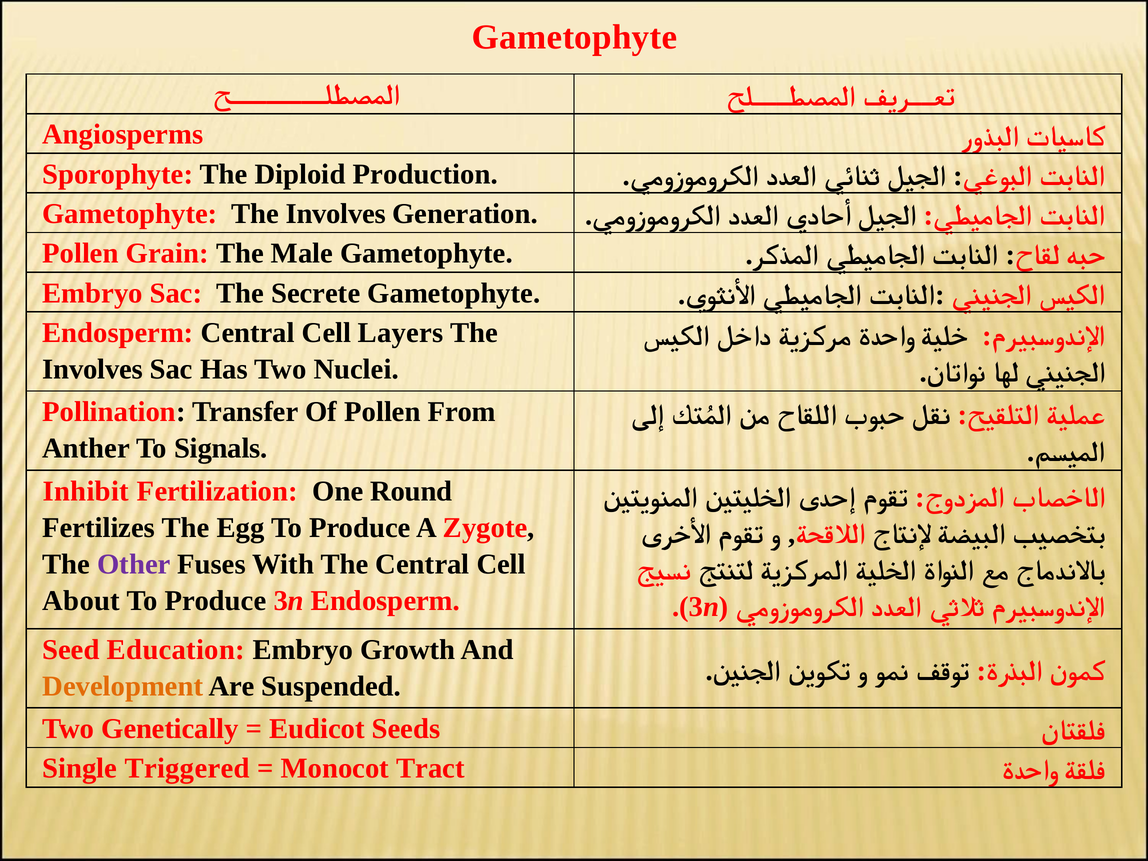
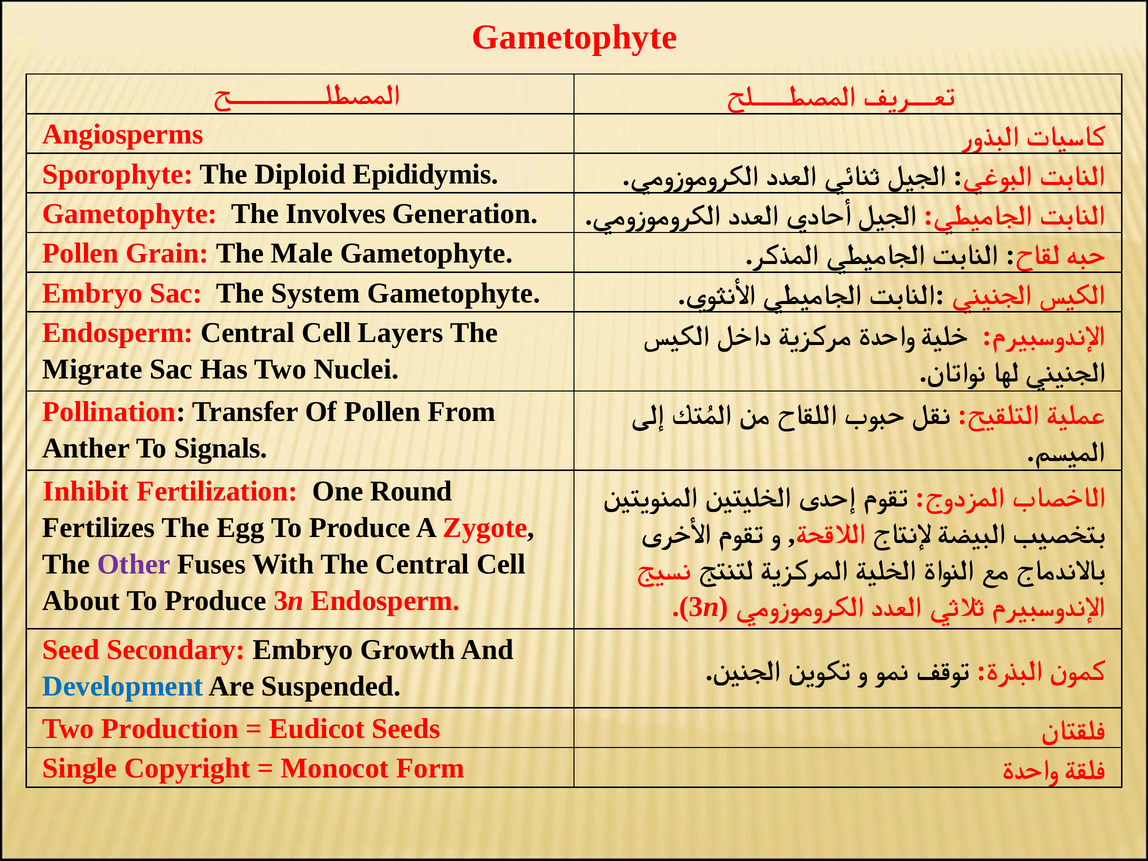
Production: Production -> Epididymis (425, 174)
Secrete: Secrete -> System (316, 293)
Involves: Involves -> Migrate (92, 369)
Education: Education -> Secondary (176, 650)
Development colour: orange -> blue (123, 686)
Genetically: Genetically -> Production (170, 729)
Triggered: Triggered -> Copyright (187, 768)
Tract: Tract -> Form (430, 768)
